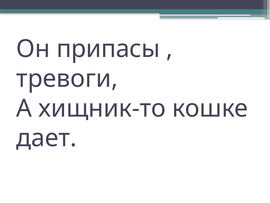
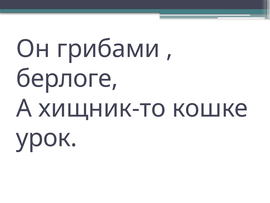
припасы: припасы -> грибами (108, 49)
тревоги: тревоги -> берлоге (67, 78)
дает: дает -> урок (47, 138)
